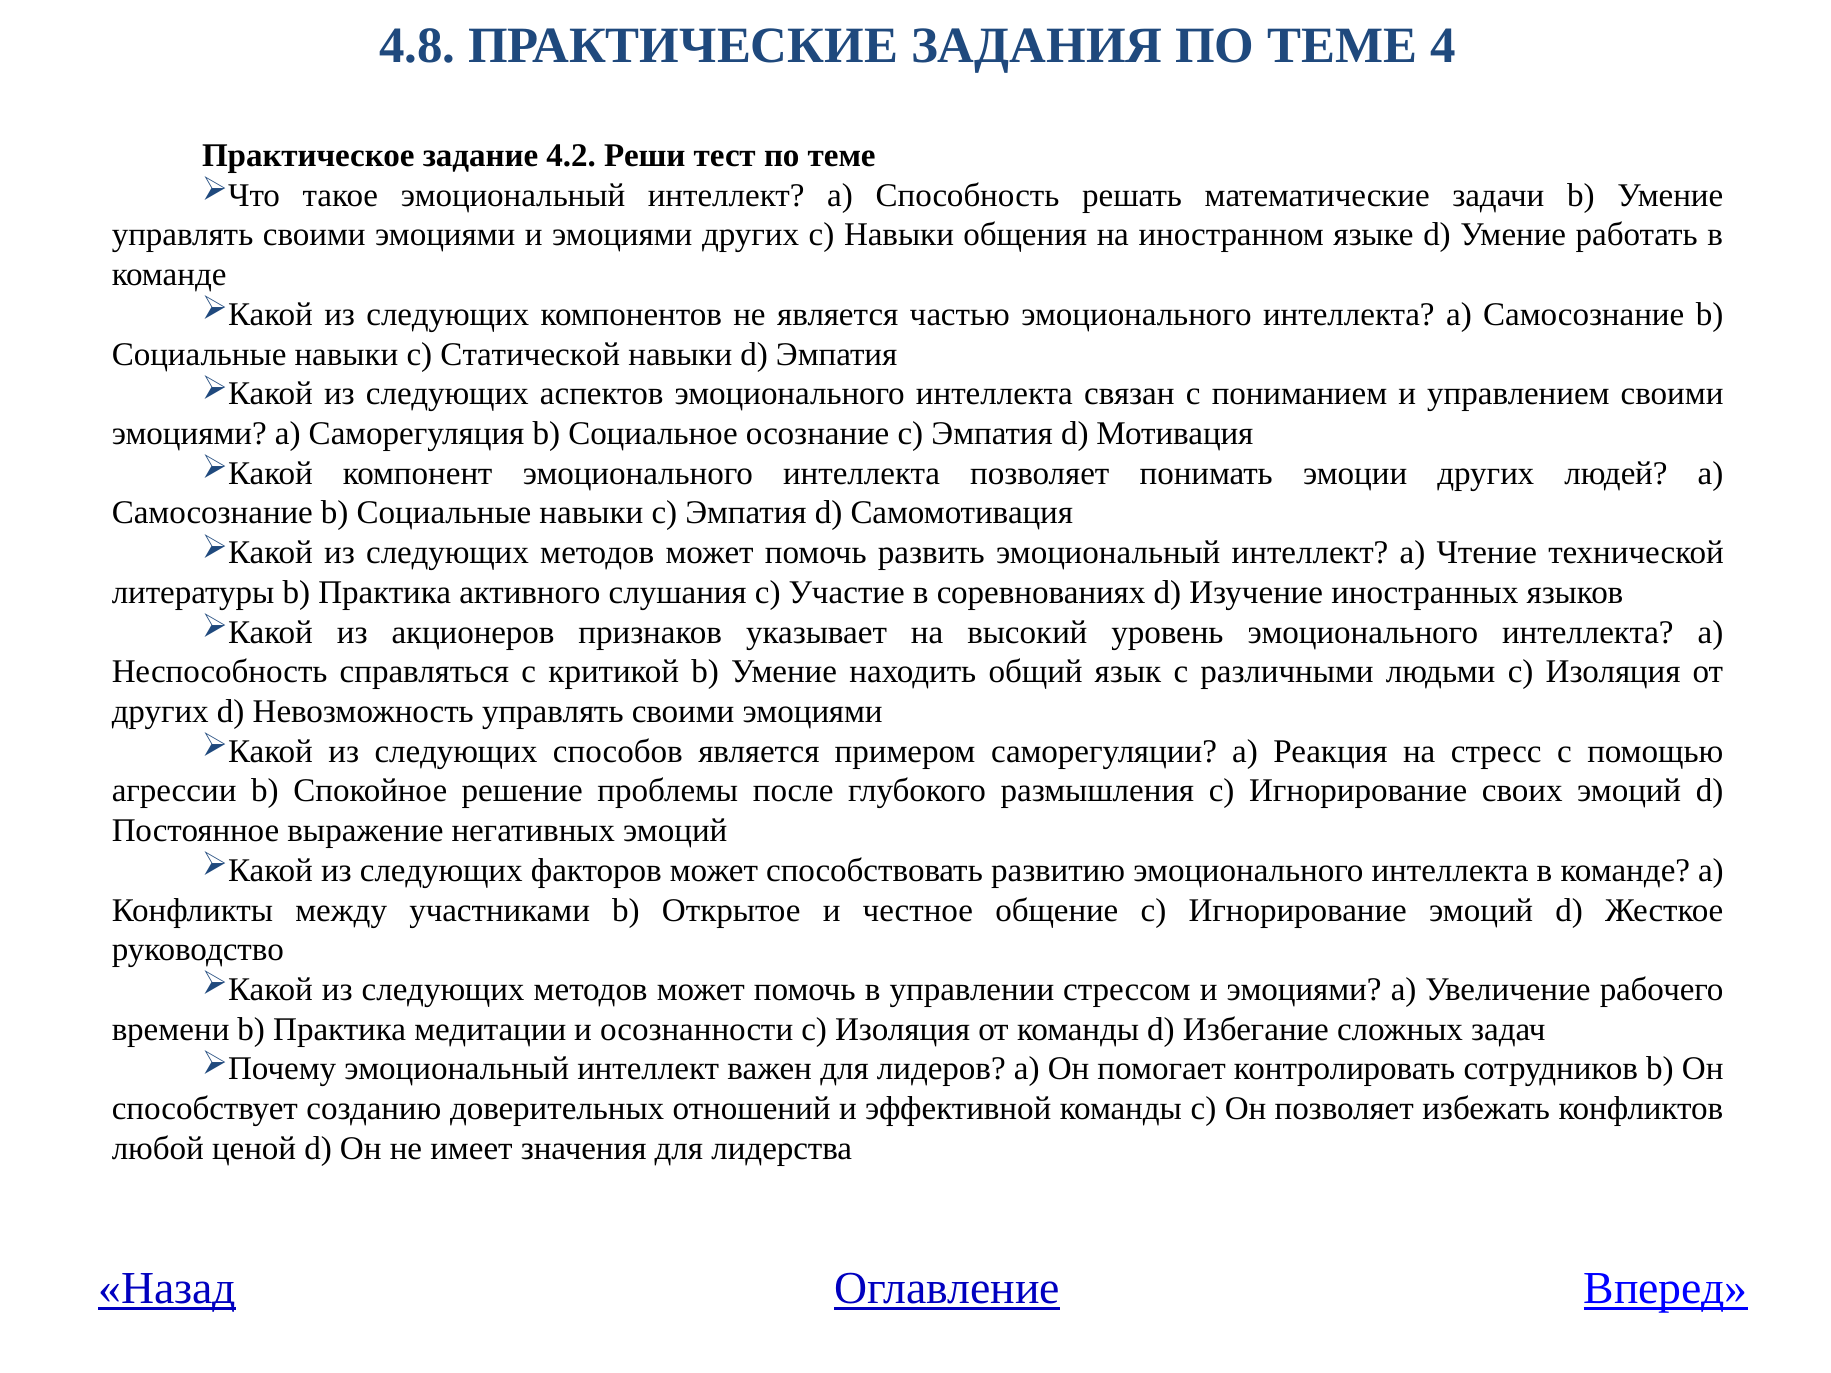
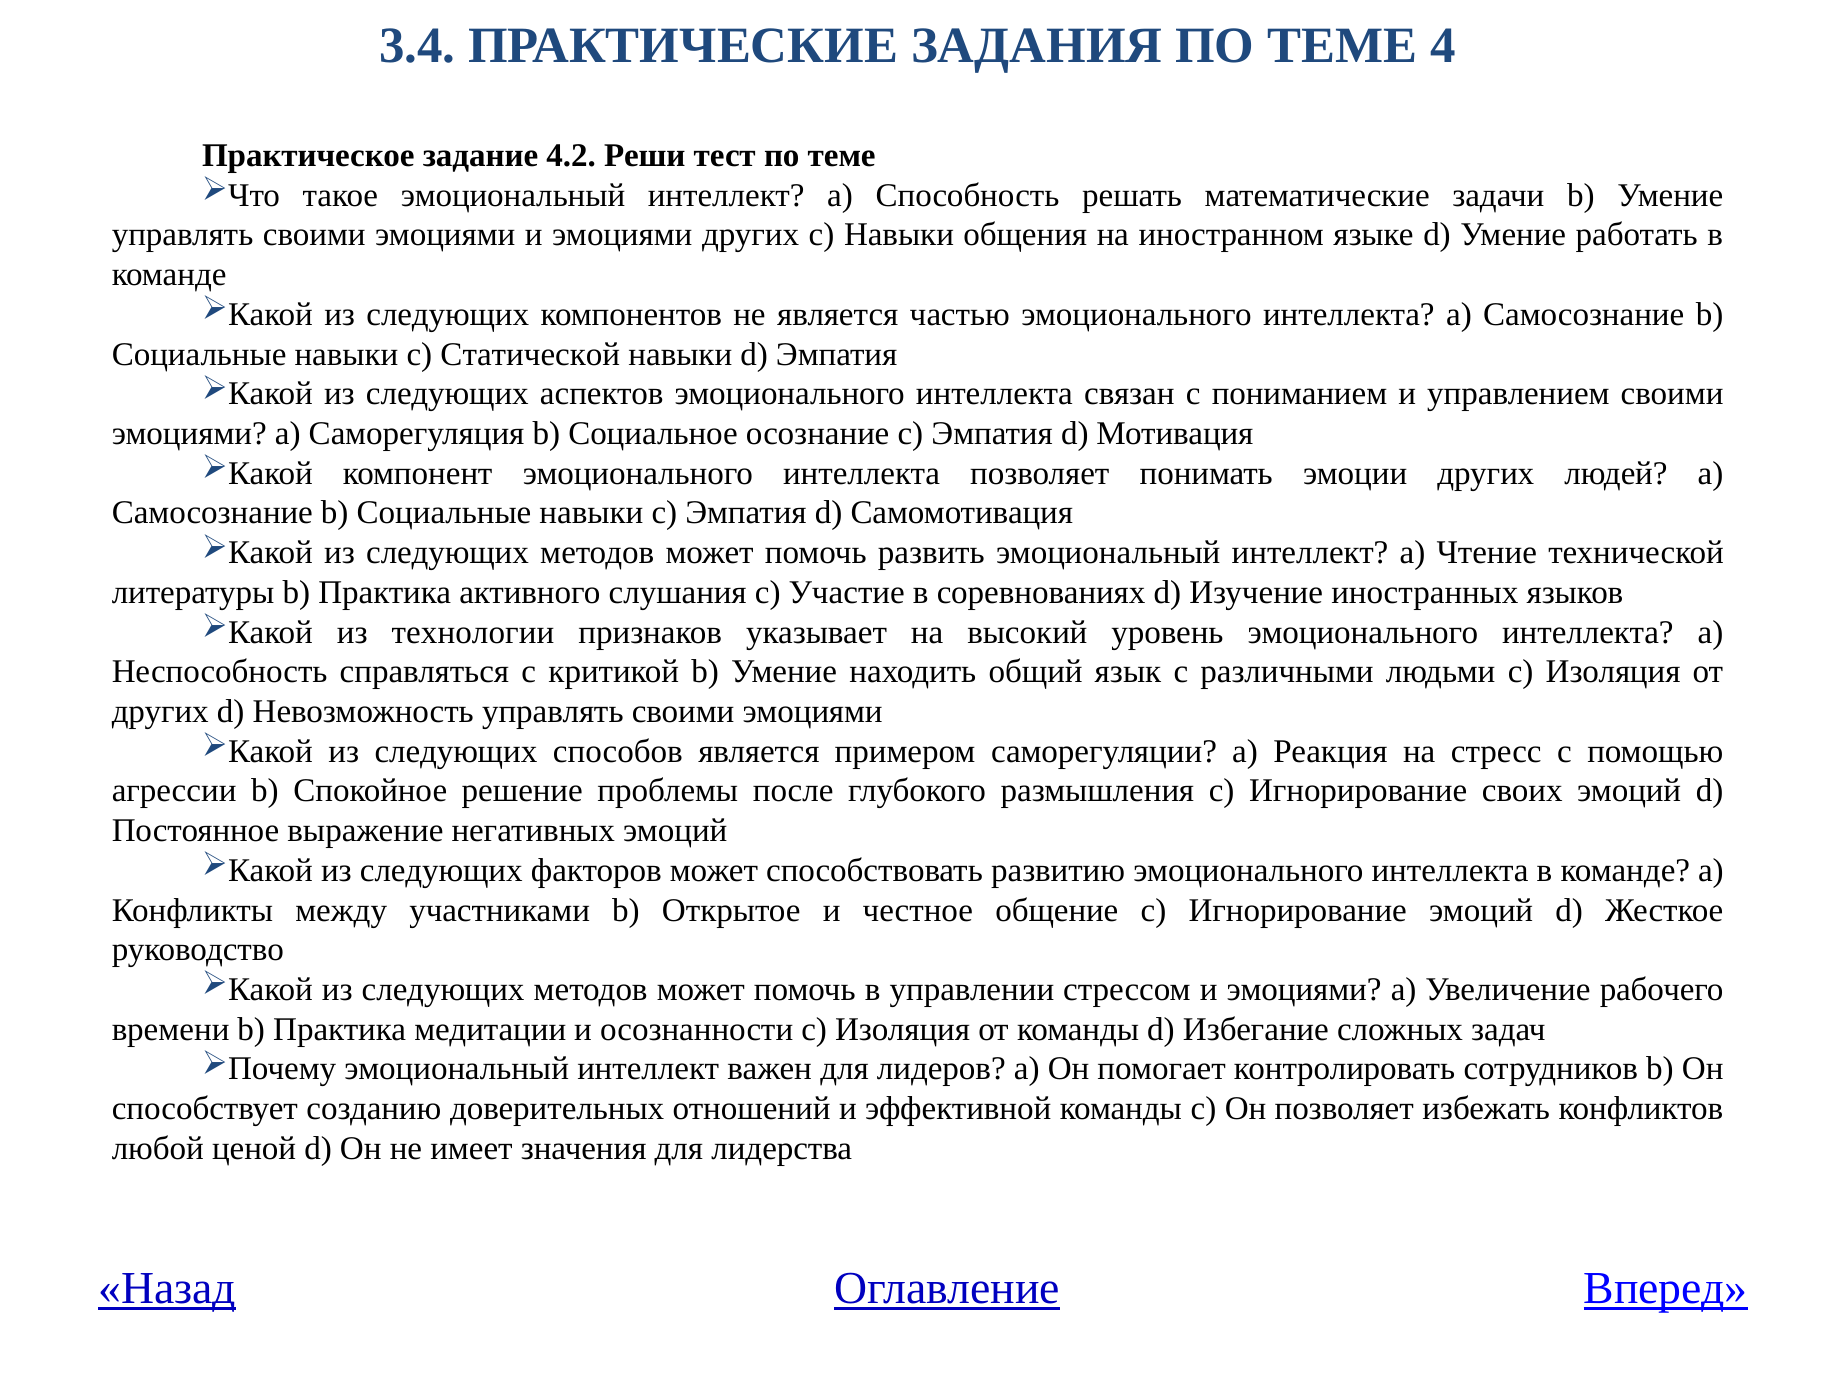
4.8: 4.8 -> 3.4 (417, 46)
акционеров: акционеров -> технологии (473, 632)
